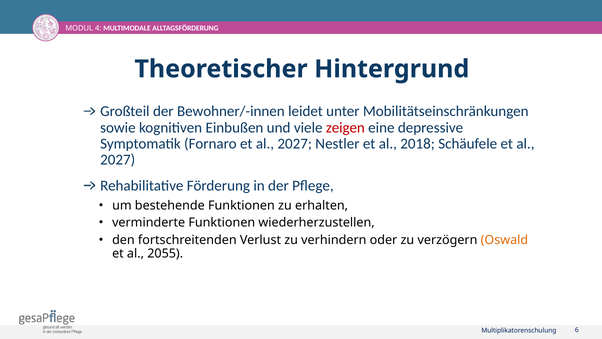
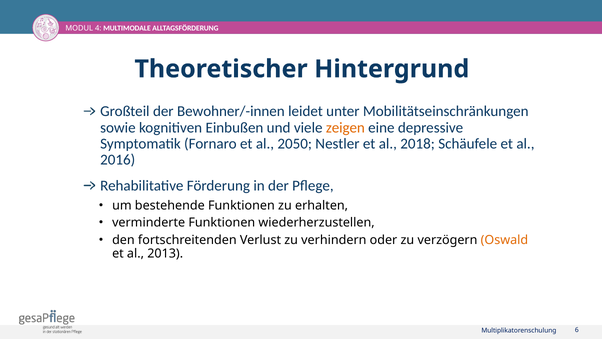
zeigen colour: red -> orange (345, 127)
Fornaro et al 2027: 2027 -> 2050 (295, 144)
2027: 2027 -> 2016 (118, 160)
2055: 2055 -> 2013 (165, 253)
